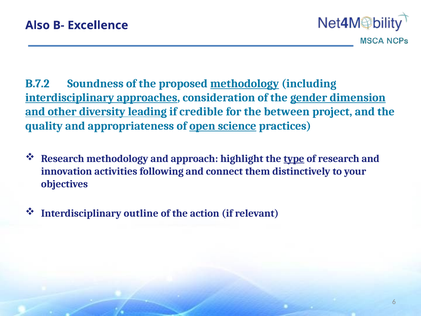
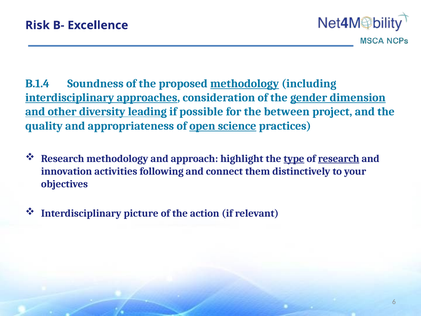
Also: Also -> Risk (38, 25)
B.7.2: B.7.2 -> B.1.4 (37, 84)
credible: credible -> possible (201, 112)
research underline: none -> present (339, 158)
outline: outline -> picture (141, 213)
